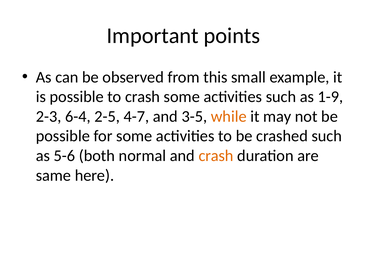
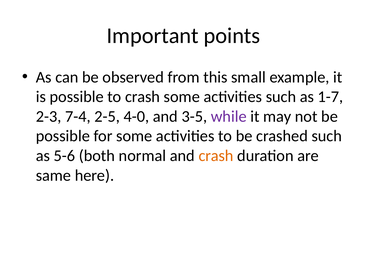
1-9: 1-9 -> 1-7 (331, 97)
6-4: 6-4 -> 7-4 (78, 116)
4-7: 4-7 -> 4-0 (136, 116)
while colour: orange -> purple (229, 116)
